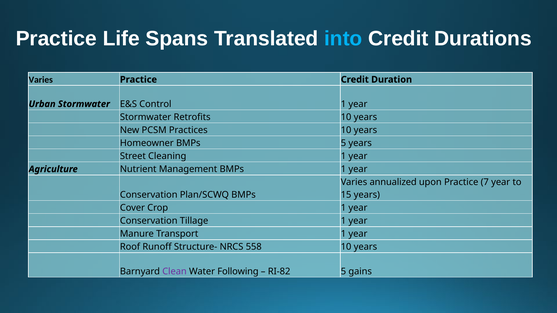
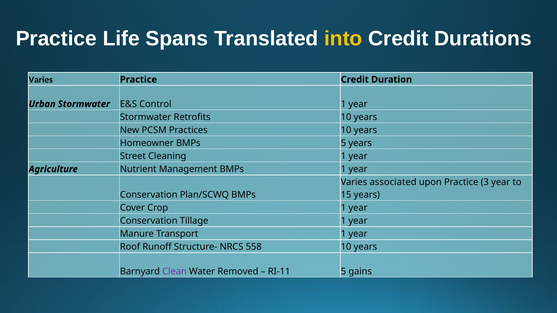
into colour: light blue -> yellow (343, 39)
annualized: annualized -> associated (393, 182)
7: 7 -> 3 (485, 182)
Following: Following -> Removed (238, 272)
RI-82: RI-82 -> RI-11 (279, 272)
